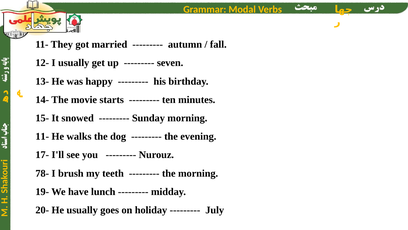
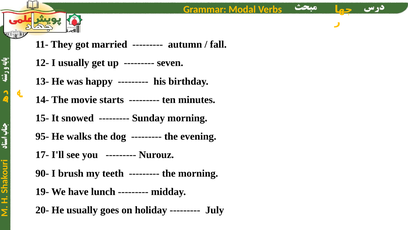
11-: 11- -> 95- (42, 136)
78-: 78- -> 90- (42, 173)
